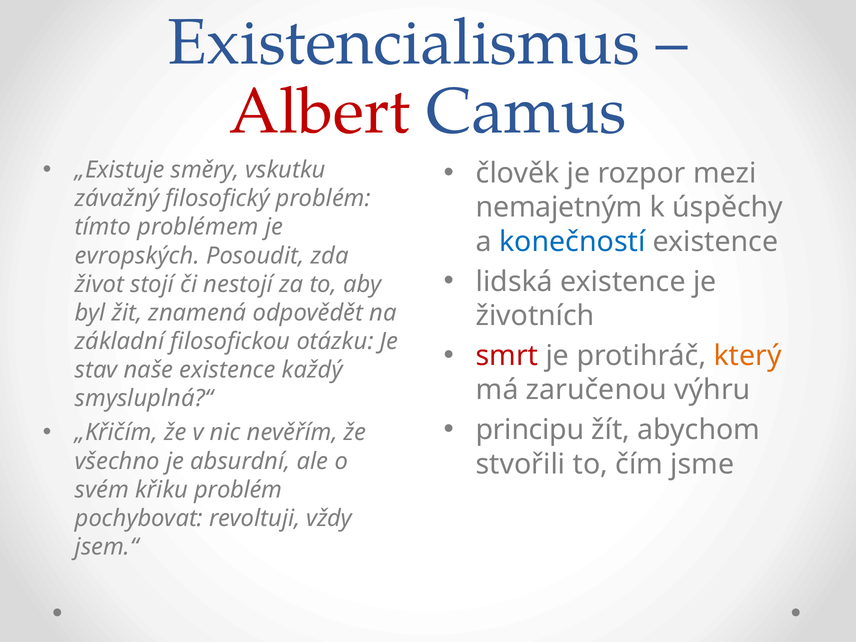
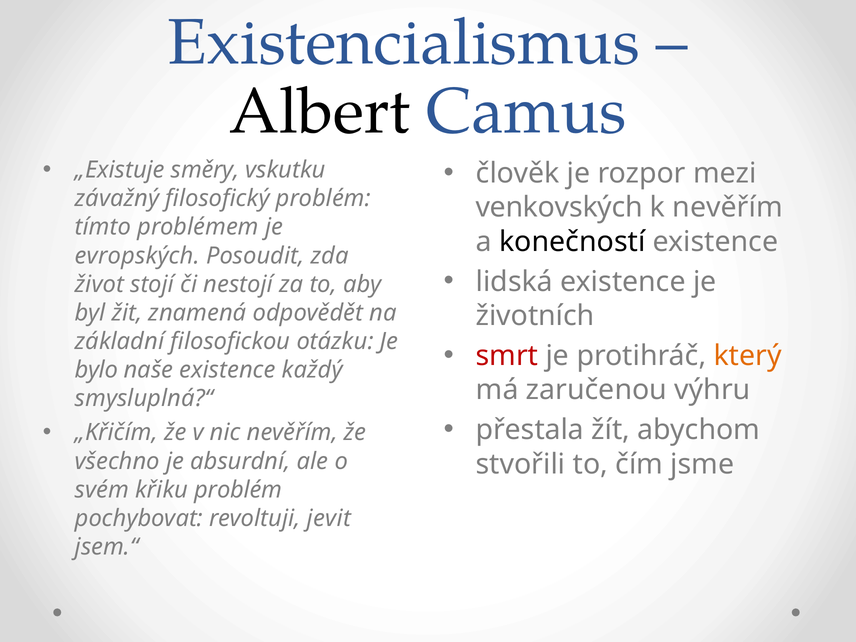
Albert colour: red -> black (320, 111)
nemajetným: nemajetným -> venkovských (559, 207)
k úspěchy: úspěchy -> nevěřím (728, 207)
konečností colour: blue -> black (572, 242)
stav: stav -> bylo (96, 370)
principu: principu -> přestala (530, 430)
vždy: vždy -> jevit (329, 518)
